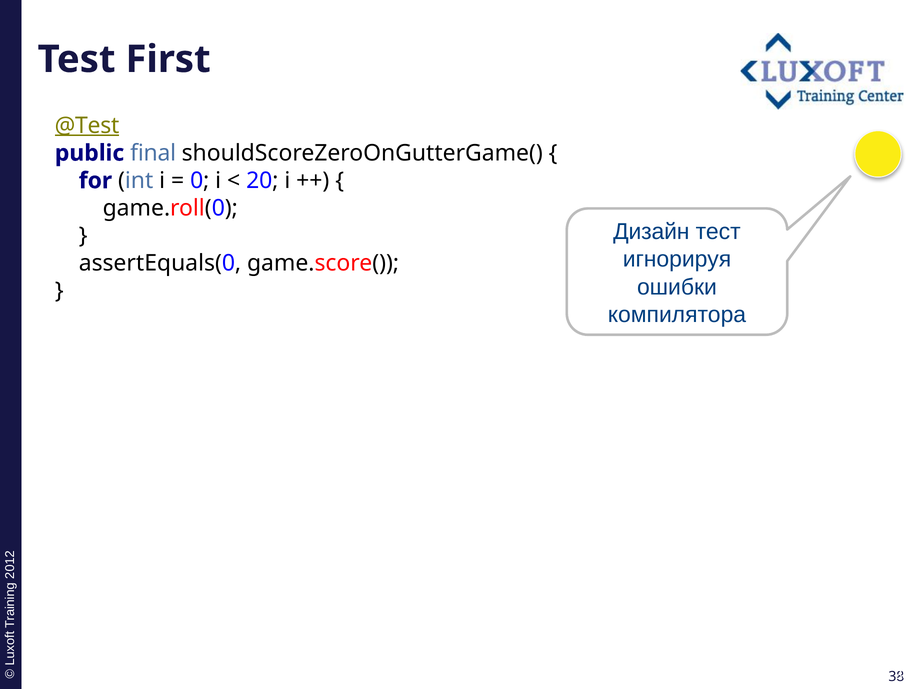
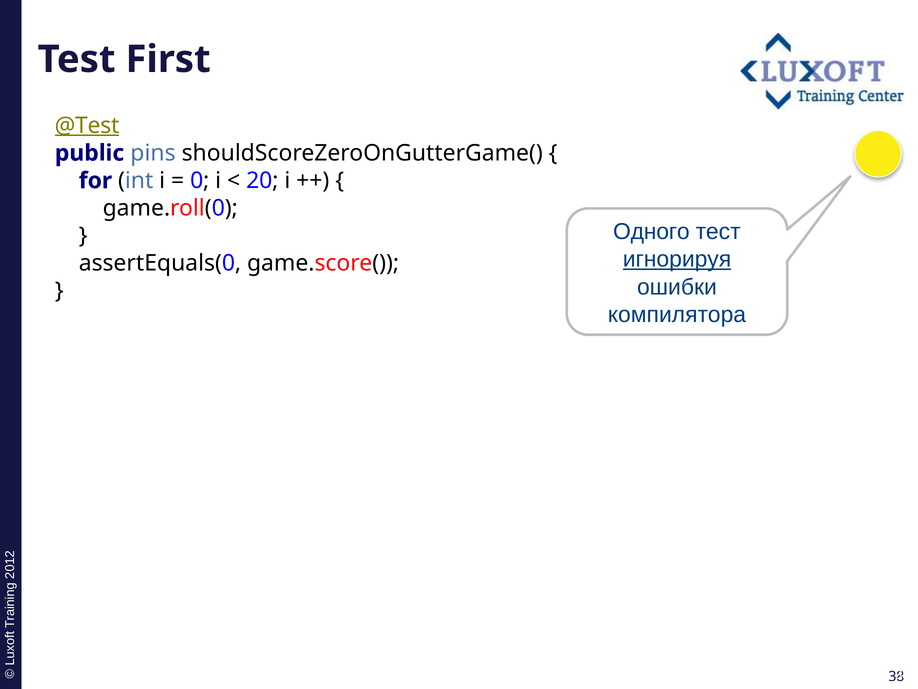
final: final -> pins (153, 153)
Дизайн: Дизайн -> Одного (651, 232)
игнорируя underline: none -> present (677, 259)
